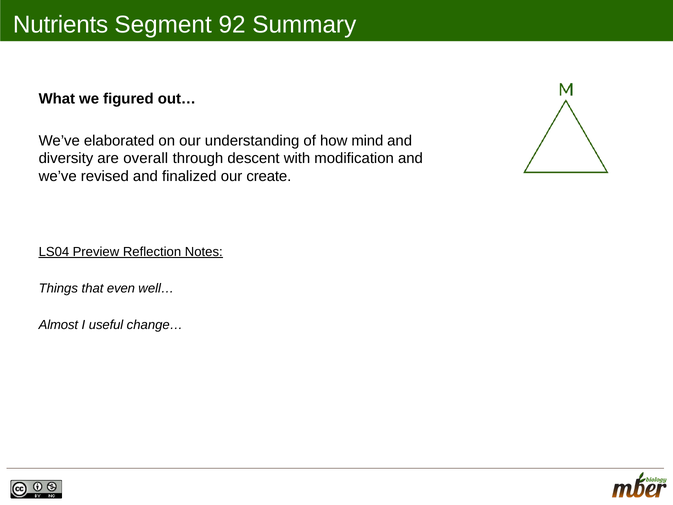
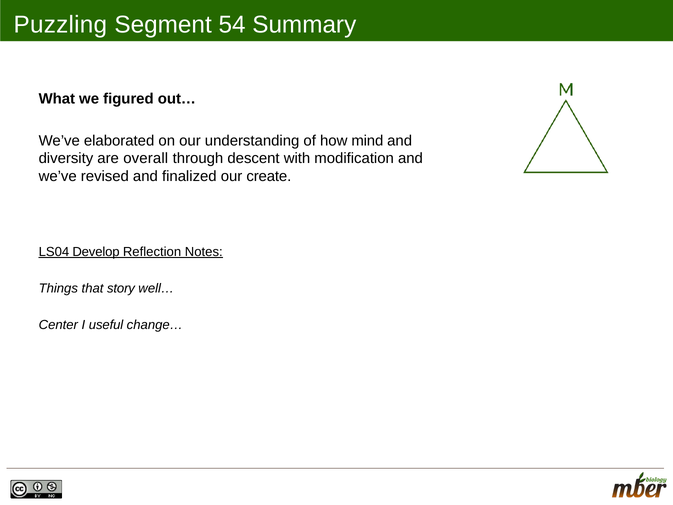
Nutrients: Nutrients -> Puzzling (60, 25)
92: 92 -> 54 (232, 25)
Preview: Preview -> Develop (96, 252)
even: even -> story (121, 288)
Almost: Almost -> Center (58, 325)
